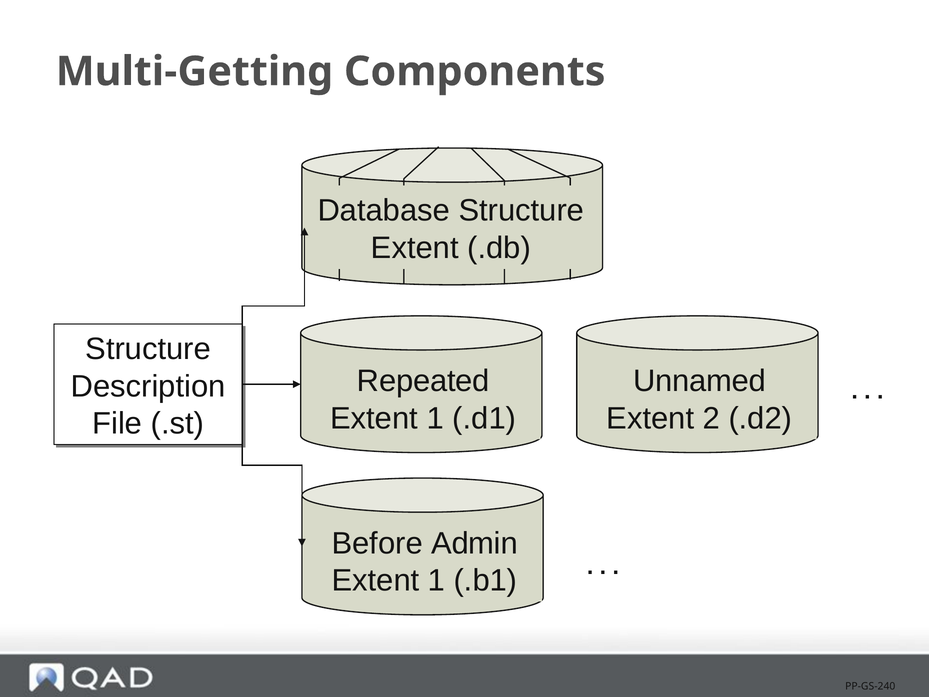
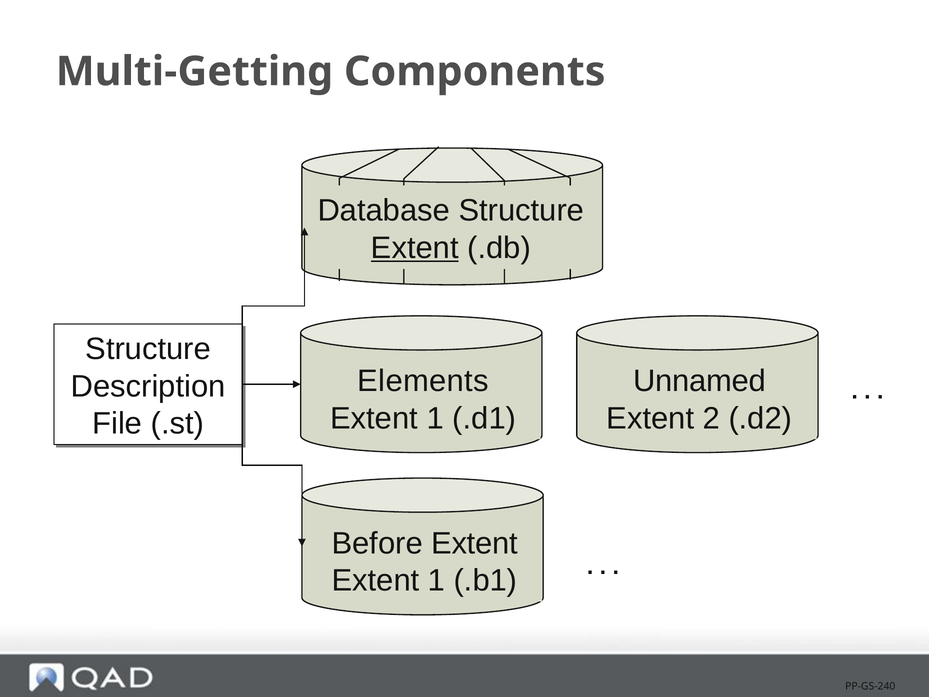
Extent underline: none -> present (415, 248)
Repeated: Repeated -> Elements (423, 381)
Before Admin: Admin -> Extent (474, 543)
